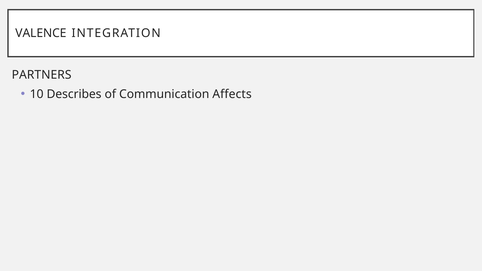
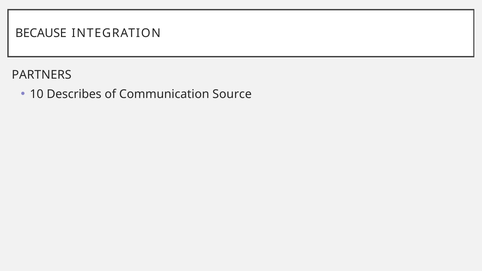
VALENCE: VALENCE -> BECAUSE (41, 33)
Affects: Affects -> Source (232, 94)
